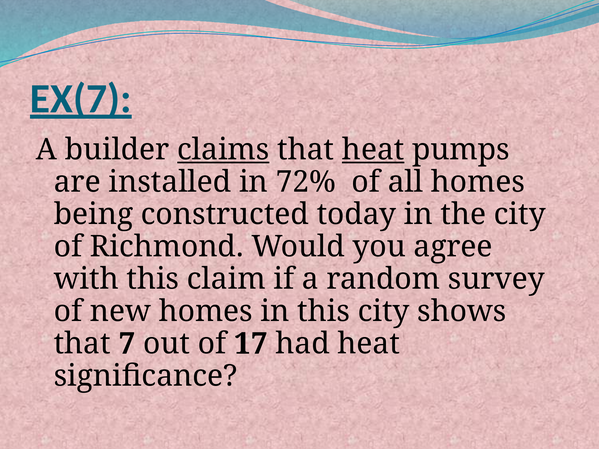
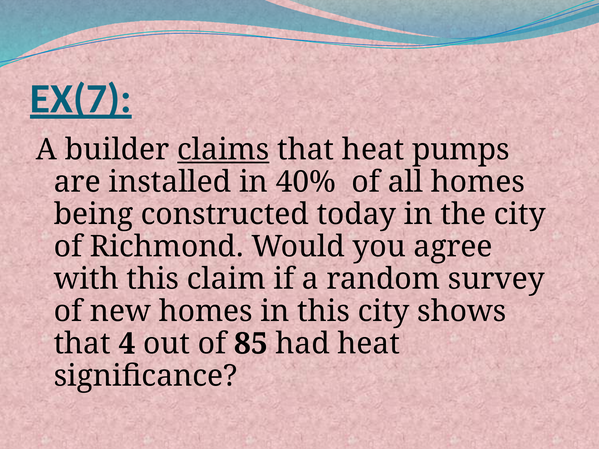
heat underline: present -> none (373, 150)
72%: 72% -> 40% (306, 182)
7: 7 -> 4 (127, 344)
17: 17 -> 85 (251, 344)
